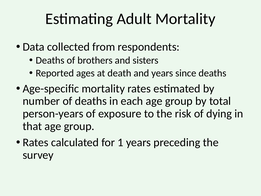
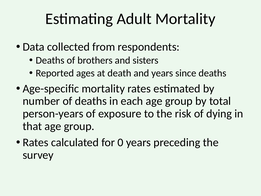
1: 1 -> 0 (120, 142)
